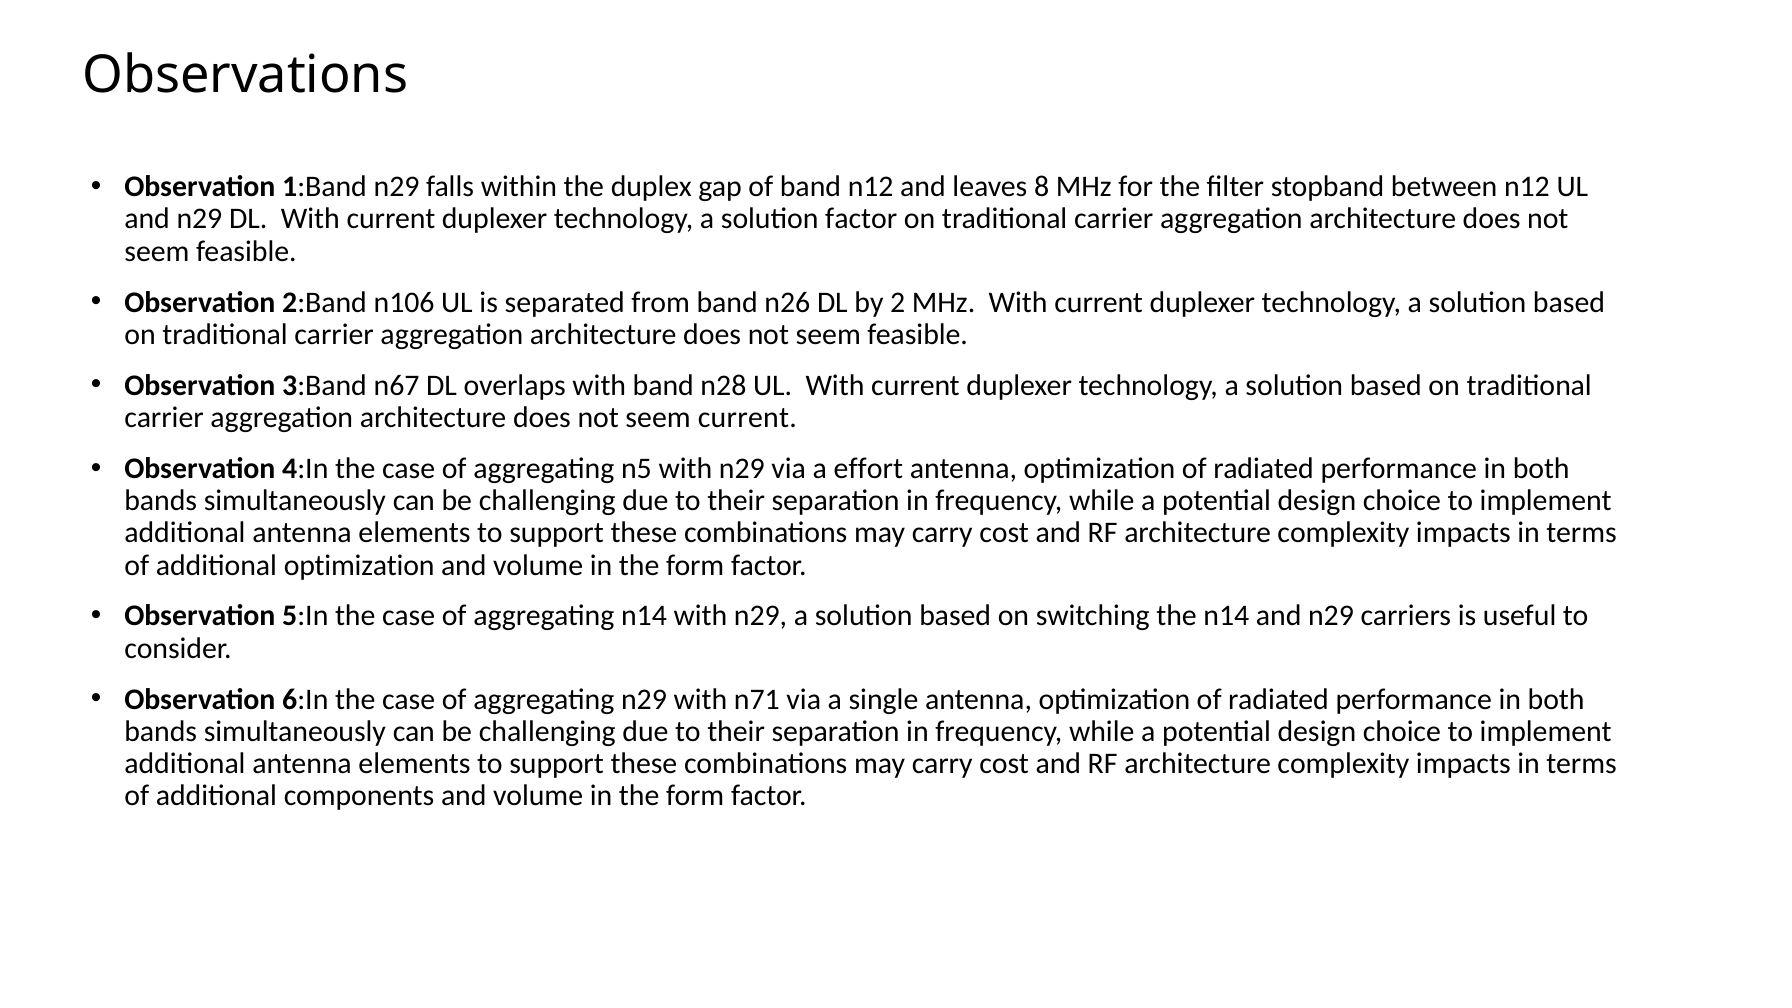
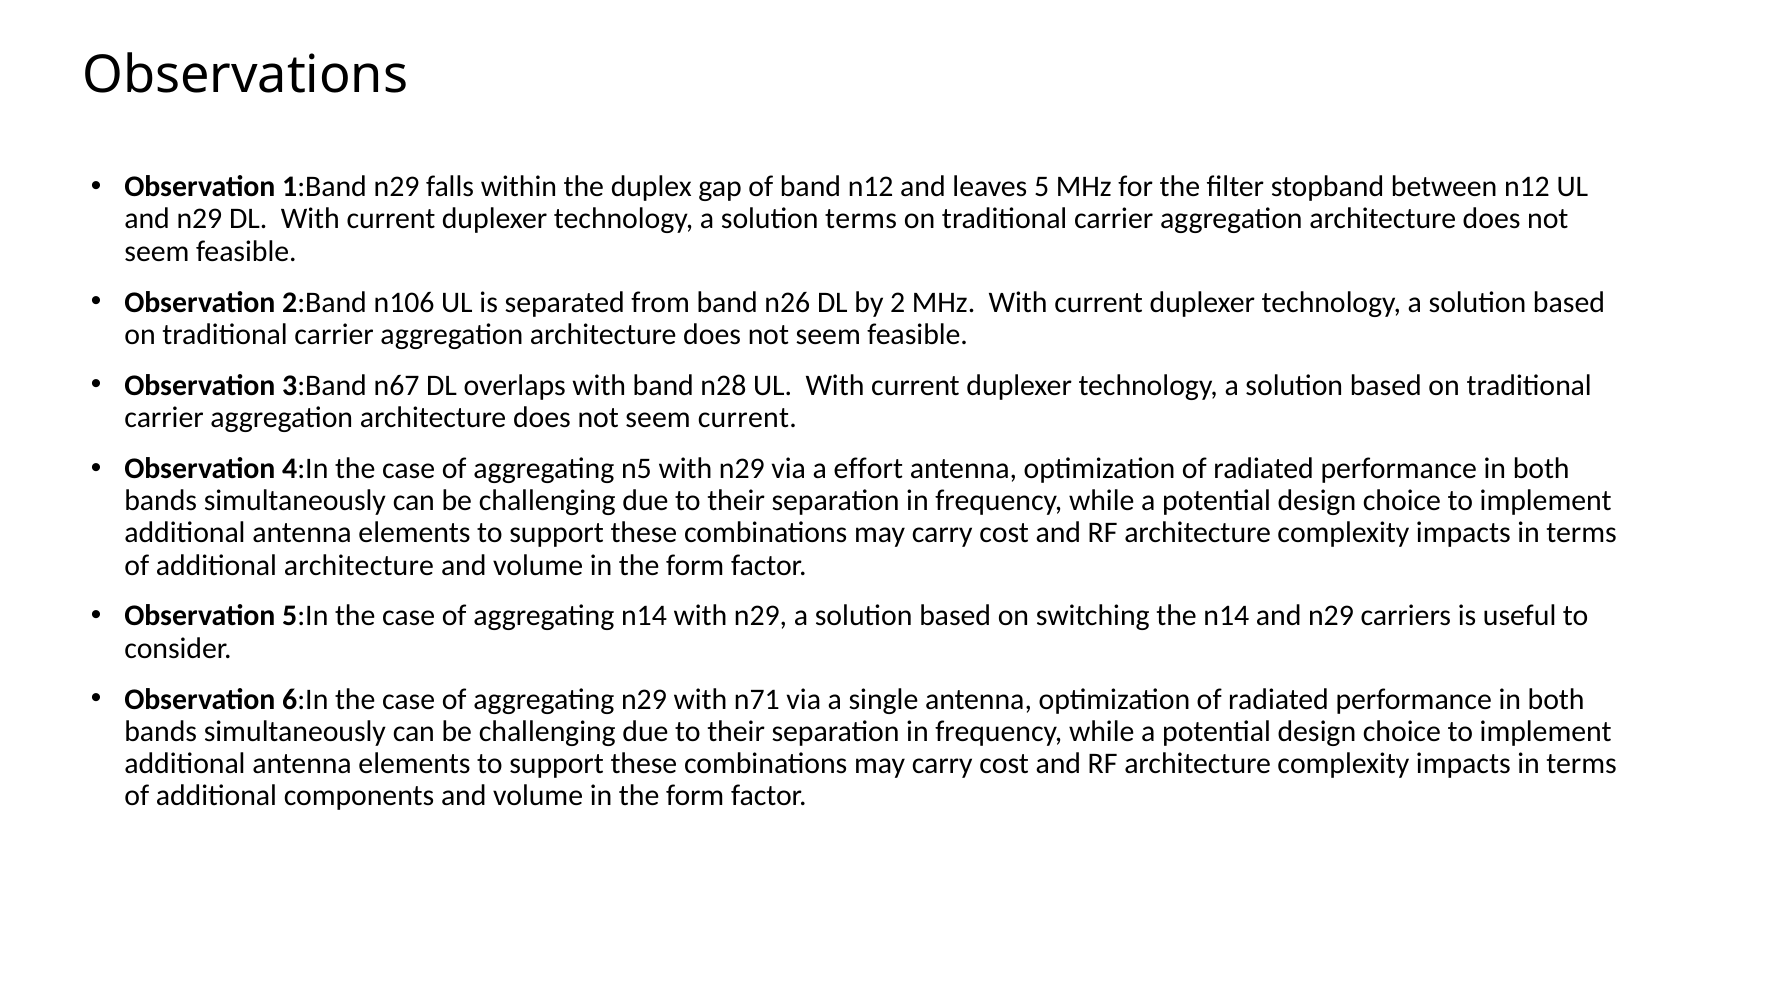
8: 8 -> 5 (1042, 187)
solution factor: factor -> terms (861, 219)
additional optimization: optimization -> architecture (359, 565)
